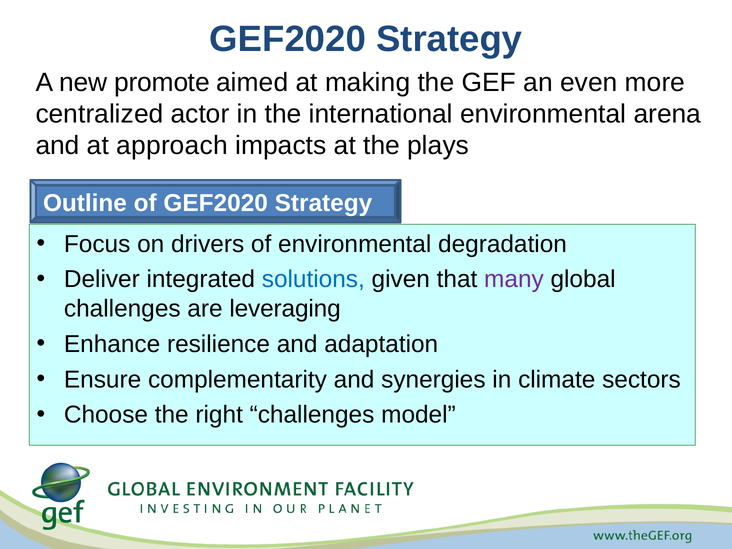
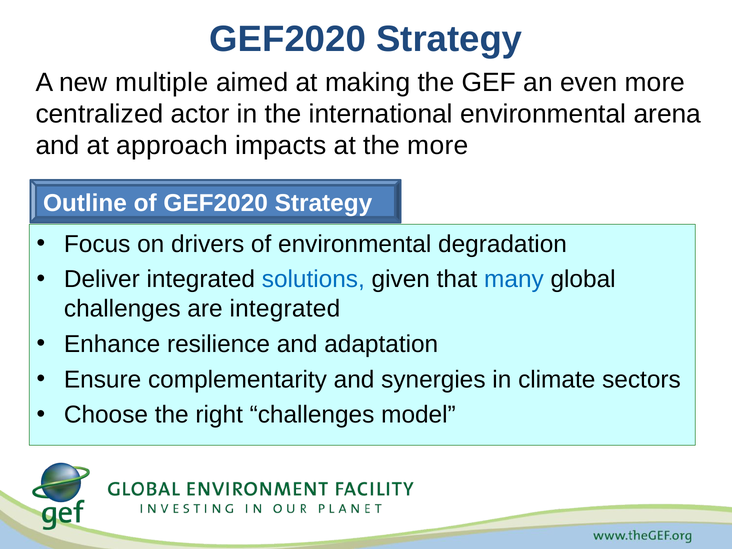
promote: promote -> multiple (162, 82)
the plays: plays -> more (438, 146)
many colour: purple -> blue (514, 279)
are leveraging: leveraging -> integrated (285, 309)
